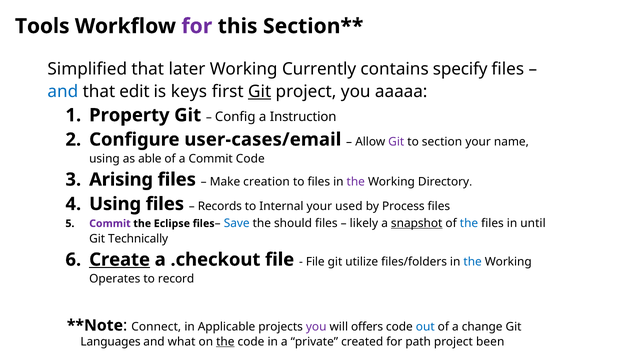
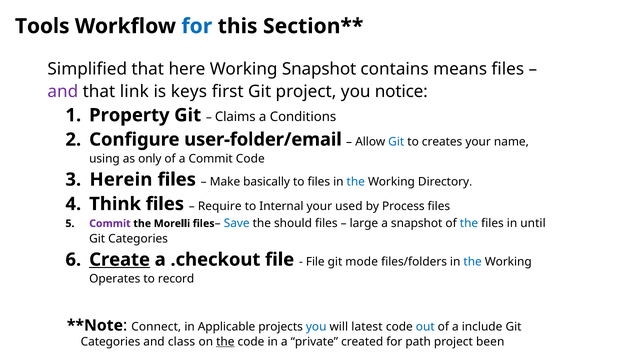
for colour: purple -> blue (197, 26)
later: later -> here (187, 69)
Working Currently: Currently -> Snapshot (319, 69)
specify: specify -> means (460, 69)
and colour: blue -> purple (63, 92)
edit: edit -> link (134, 92)
Git underline: present -> none (260, 92)
aaaaa: aaaaa -> notice (401, 92)
Config: Config -> Claims (235, 117)
Instruction: Instruction -> Conditions (303, 117)
user-cases/email: user-cases/email -> user-folder/email (263, 140)
Git colour: purple -> blue (396, 142)
section: section -> creates (442, 142)
able: able -> only (150, 159)
Arising: Arising -> Herein (121, 180)
creation: creation -> basically (267, 182)
the colour: purple -> blue (356, 182)
Using: Using -> Think (115, 204)
Records: Records -> Require (220, 206)
Eclipse: Eclipse -> Morelli (172, 224)
likely: likely -> large (364, 223)
snapshot underline: present -> none (417, 223)
Technically: Technically -> Categories (138, 239)
utilize: utilize -> mode (362, 262)
you colour: purple -> blue (316, 327)
offers: offers -> latest (367, 327)
change: change -> include (482, 327)
Languages: Languages -> Categories (111, 342)
what: what -> class (182, 342)
